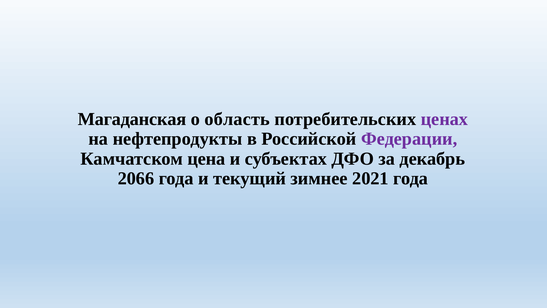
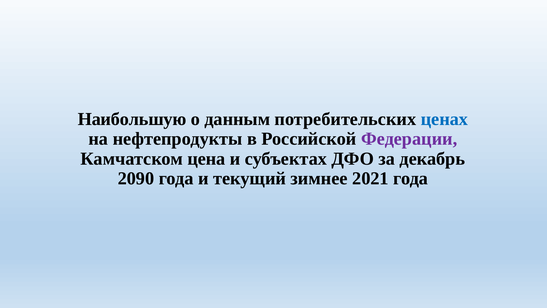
Магаданская: Магаданская -> Наибольшую (132, 119)
область: область -> данным (237, 119)
ценах colour: purple -> blue (444, 119)
2066: 2066 -> 2090 (136, 178)
